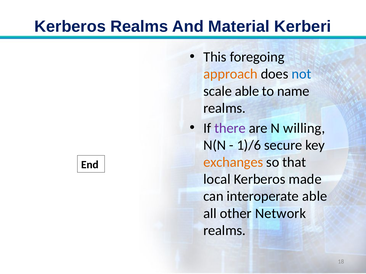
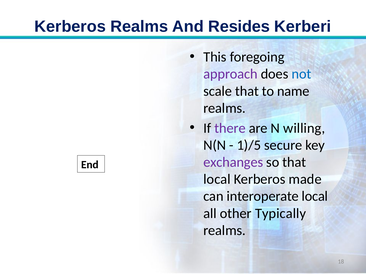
Material: Material -> Resides (239, 26)
approach colour: orange -> purple (230, 74)
scale able: able -> that (247, 91)
1)/6: 1)/6 -> 1)/5 (249, 145)
exchanges colour: orange -> purple (233, 162)
interoperate able: able -> local (315, 197)
Network: Network -> Typically (281, 214)
